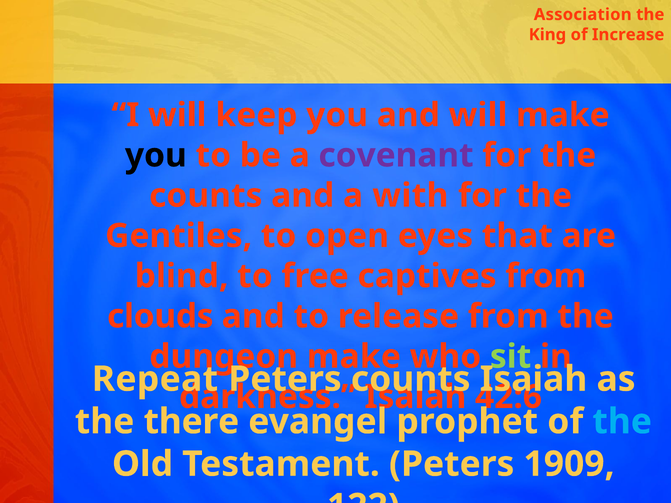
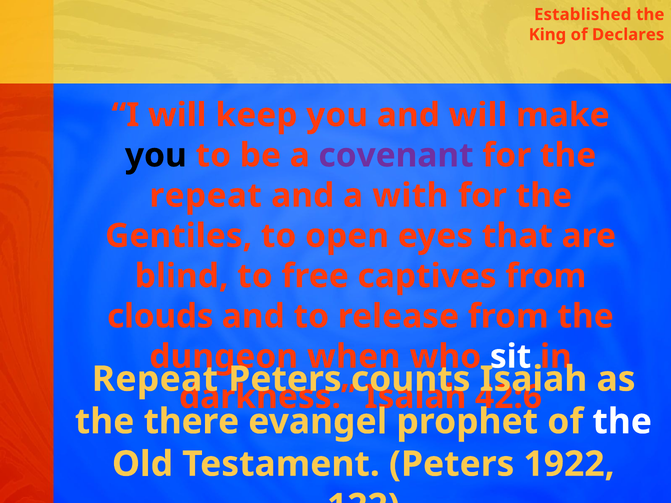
Association: Association -> Established (583, 15)
Increase: Increase -> Declares (628, 35)
counts: counts -> repeat (206, 196)
dungeon make: make -> when (354, 357)
sit colour: light green -> white (511, 357)
the colour: light blue -> white (622, 422)
1909: 1909 -> 1922 (569, 464)
